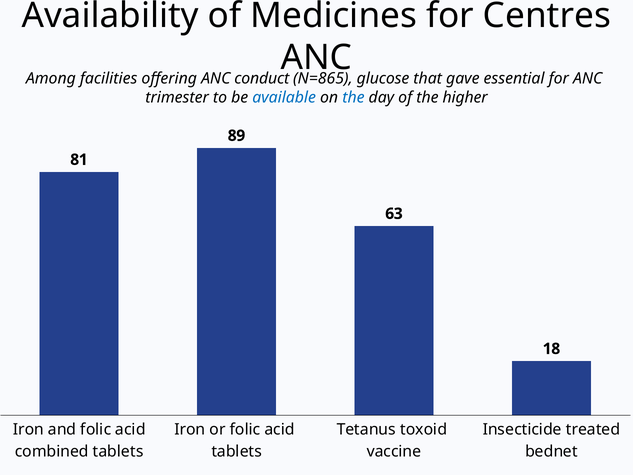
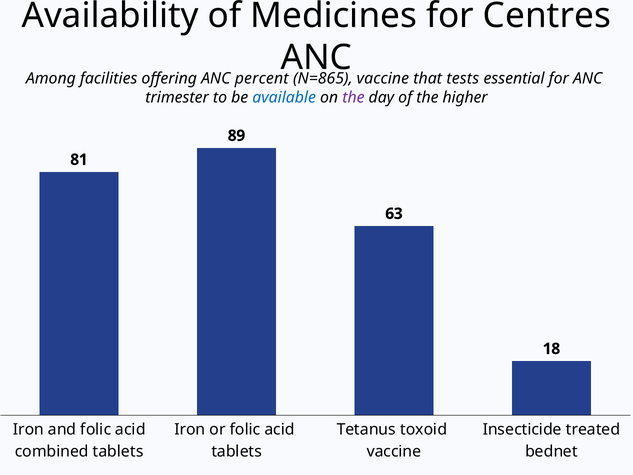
conduct: conduct -> percent (262, 78)
glucose: glucose -> vaccine (383, 78)
gave: gave -> tests (463, 78)
the colour: blue -> purple (353, 97)
